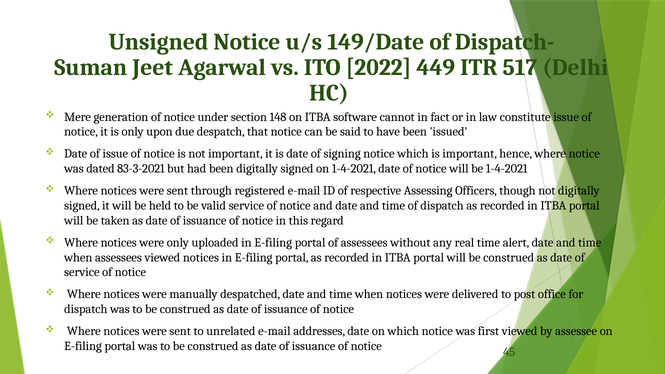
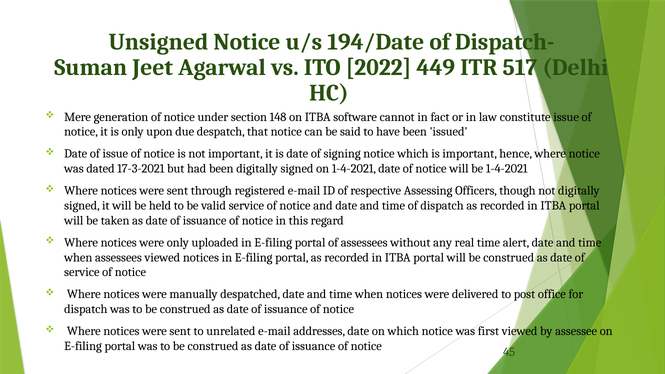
149/Date: 149/Date -> 194/Date (376, 42)
83-3-2021: 83-3-2021 -> 17-3-2021 (141, 169)
